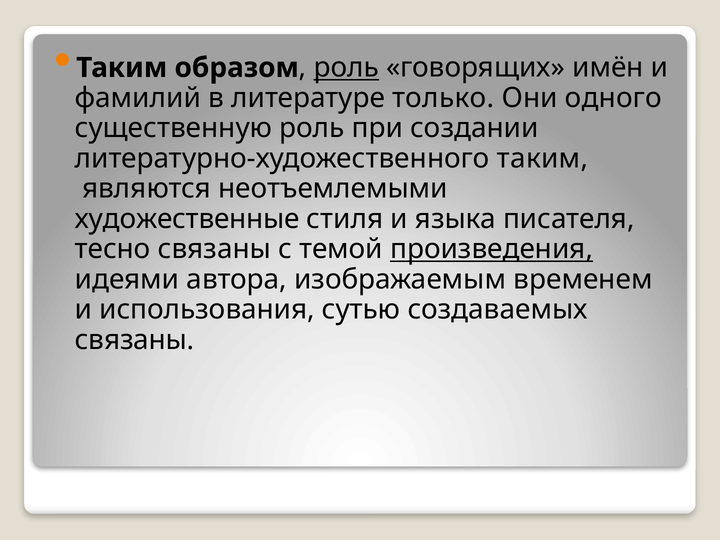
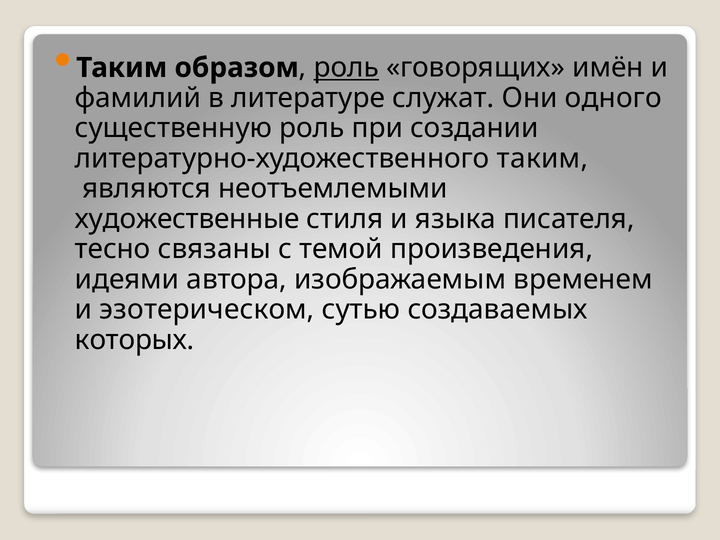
только: только -> служат (443, 98)
произведения underline: present -> none (492, 249)
использования: использования -> эзотерическом (207, 310)
связаны: связаны -> которых (135, 340)
